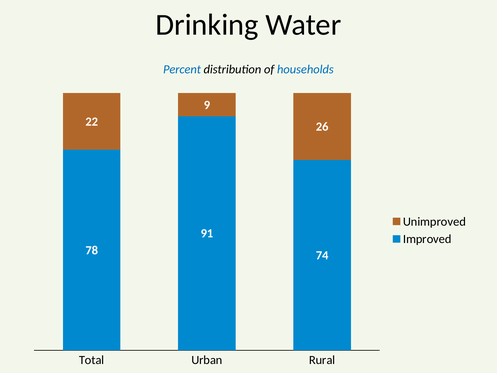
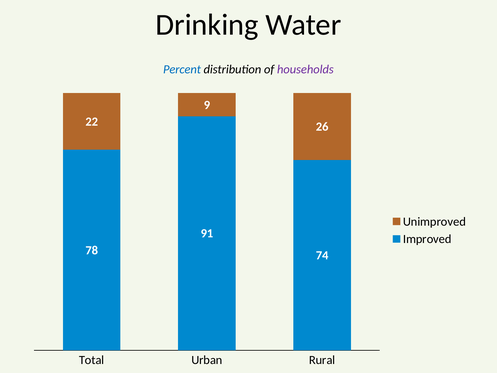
households colour: blue -> purple (305, 69)
